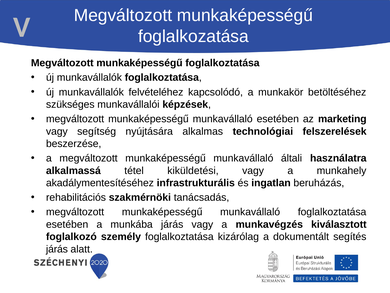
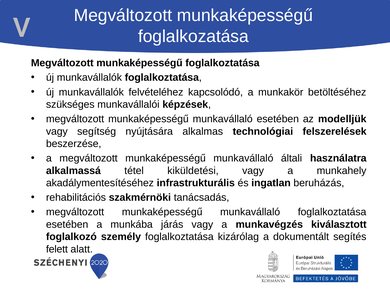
marketing: marketing -> modelljük (342, 119)
járás: járás -> felett (57, 249)
